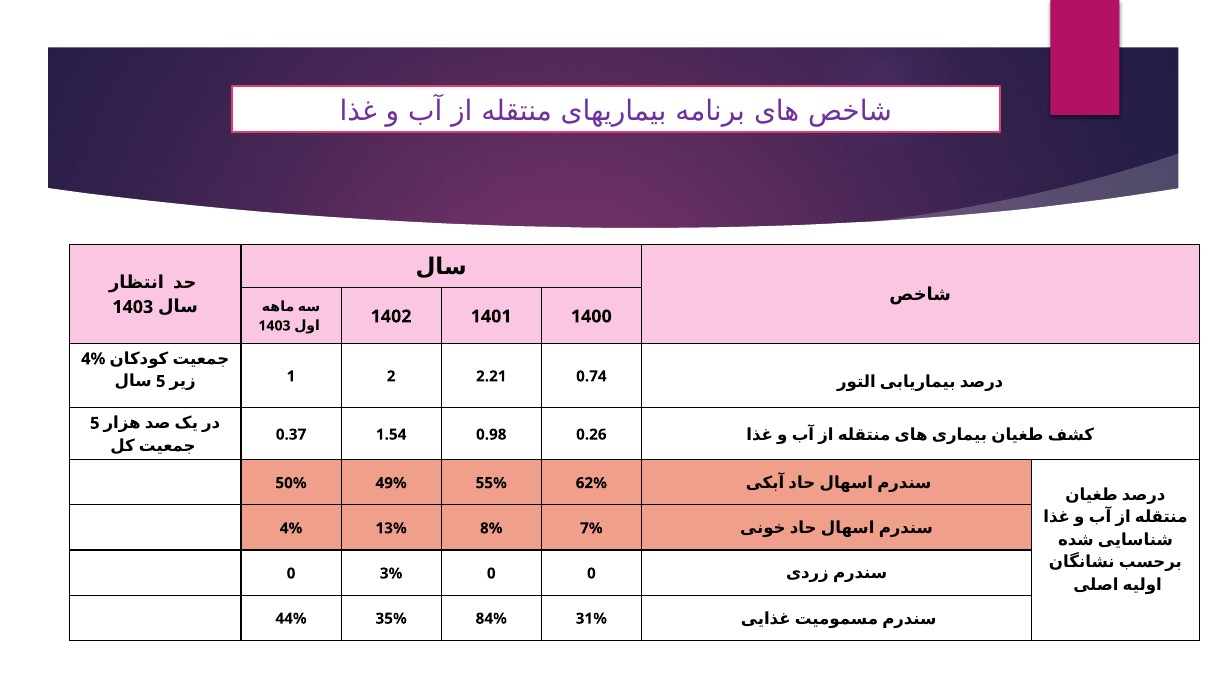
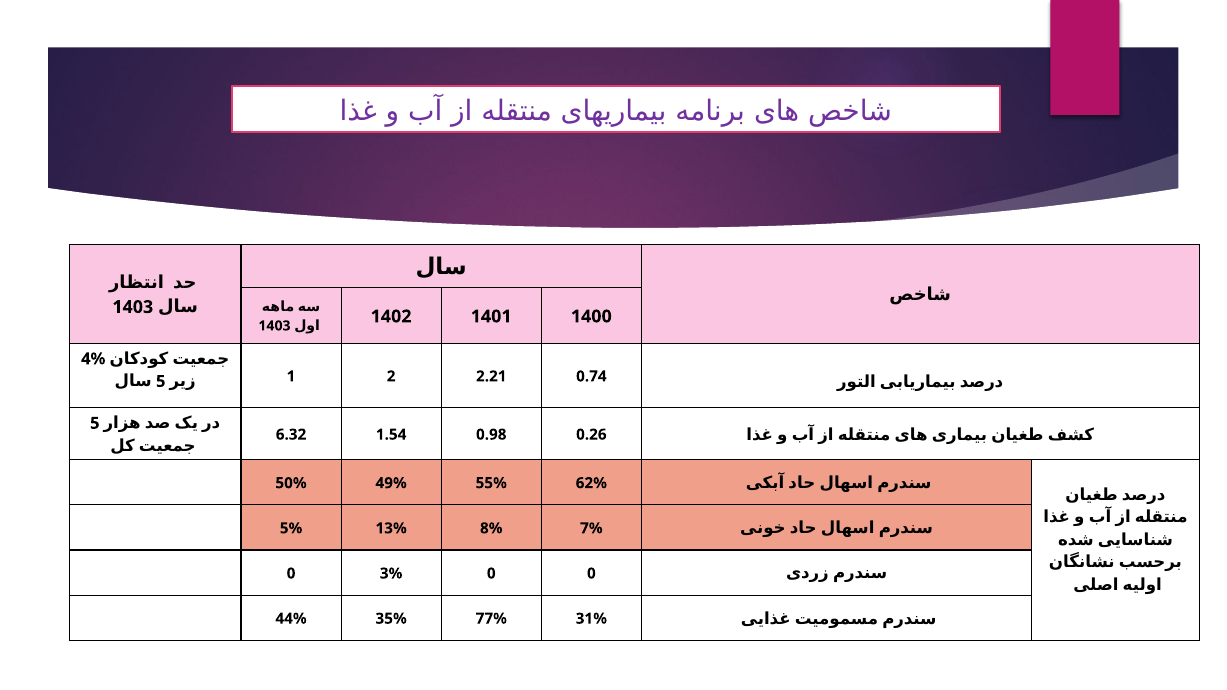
0.37: 0.37 -> 6.32 (291, 435)
4%: 4% -> 5% (291, 528)
84%: 84% -> 77% (491, 619)
